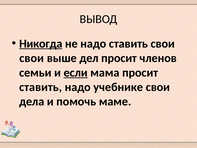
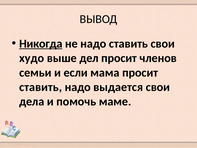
свои: свои -> худо (32, 58)
если underline: present -> none (76, 72)
учебнике: учебнике -> выдается (118, 87)
